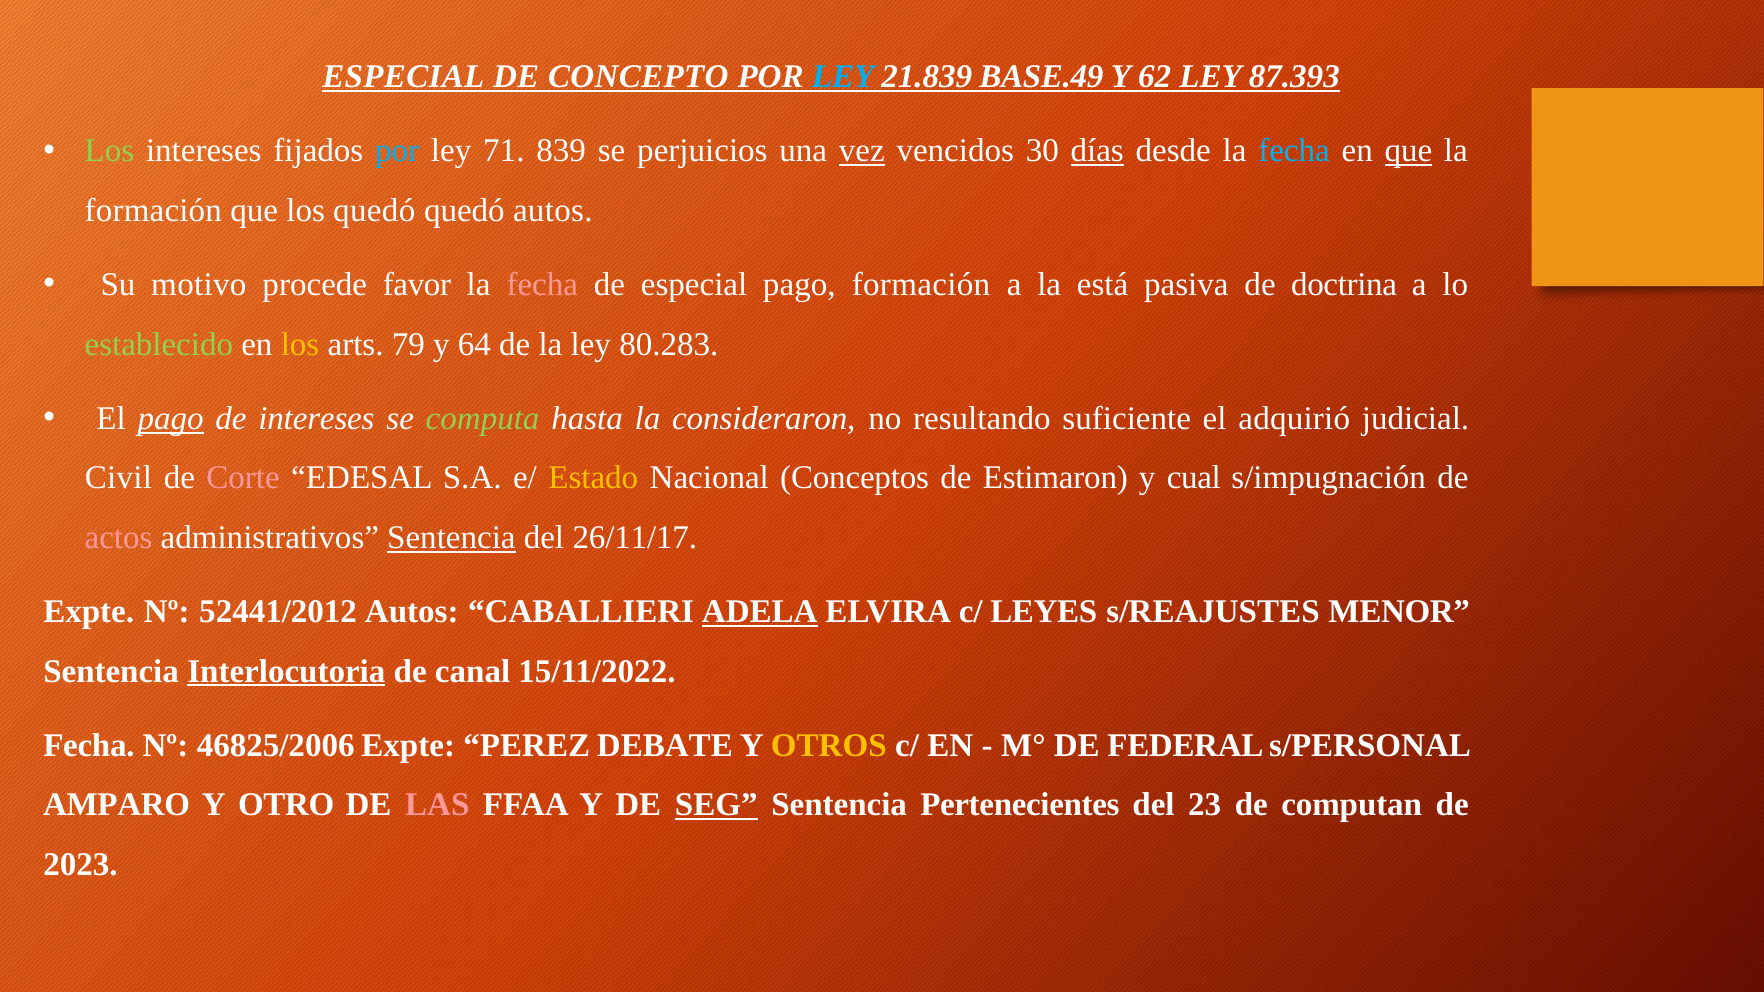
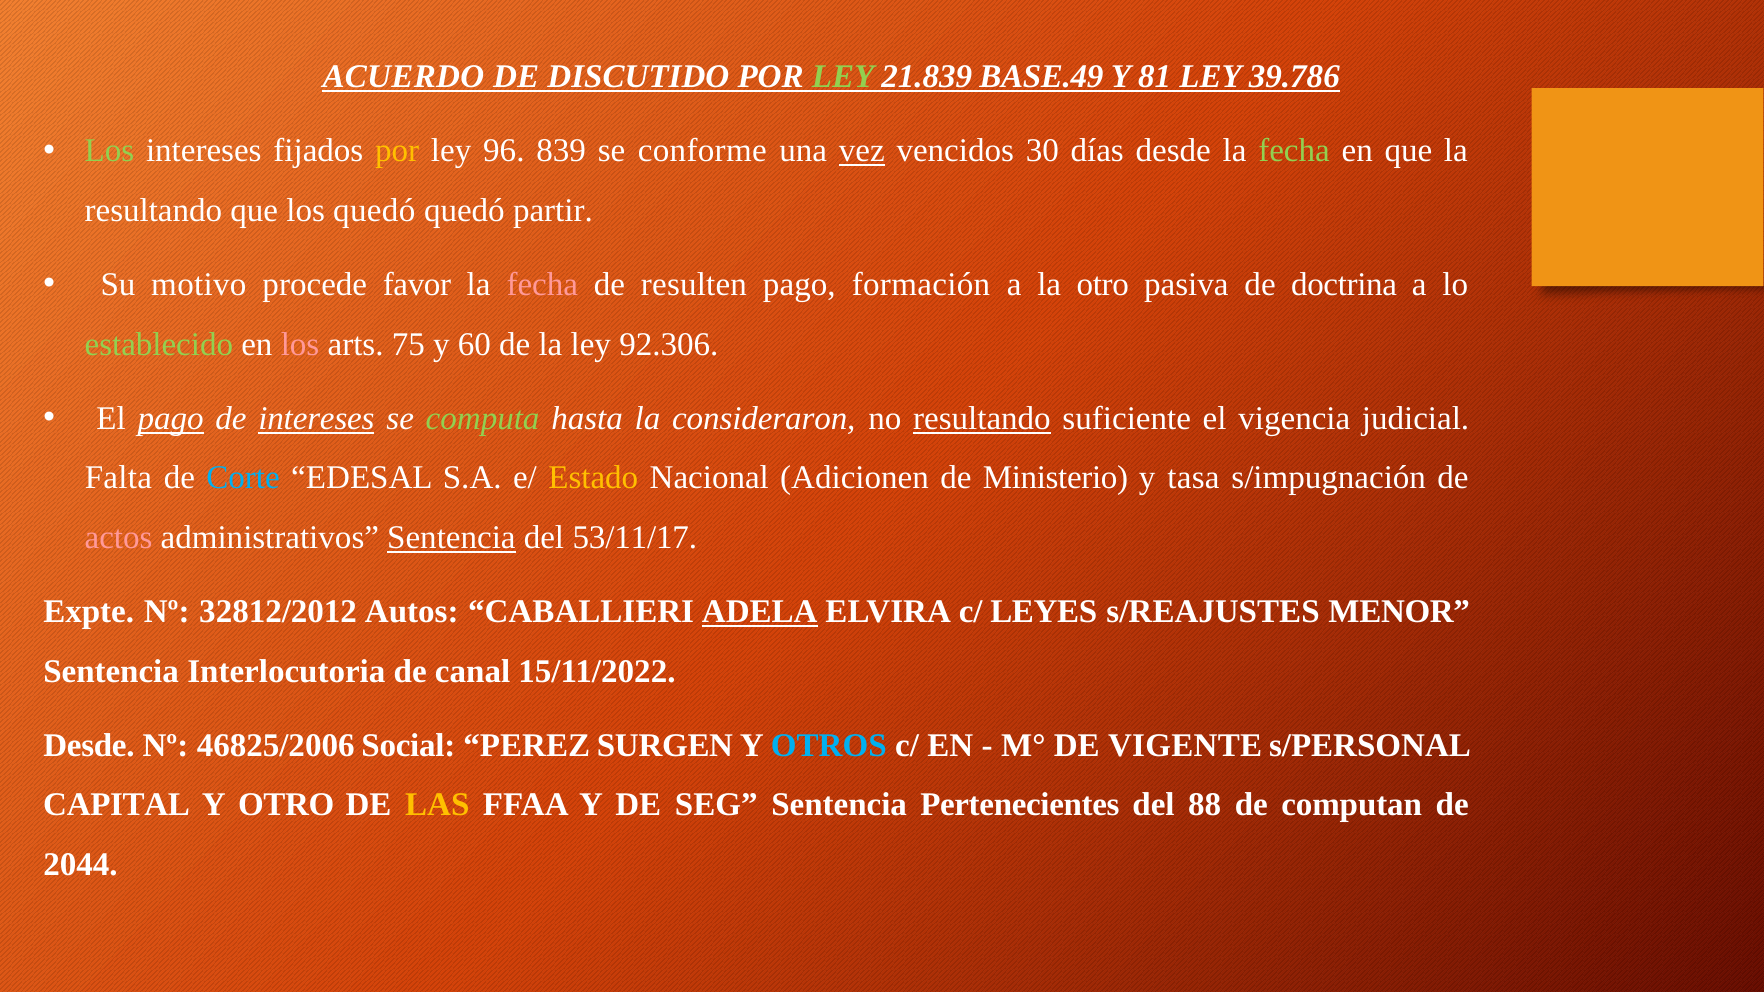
ESPECIAL: ESPECIAL -> ACUERDO (403, 77)
CONCEPTO: CONCEPTO -> DISCUTIDO (638, 77)
LEY colour: light blue -> light green (843, 77)
62: 62 -> 81 (1155, 77)
87.393: 87.393 -> 39.786 (1294, 77)
por colour: light blue -> yellow (397, 151)
71: 71 -> 96 (504, 151)
perjuicios: perjuicios -> conforme (702, 151)
días underline: present -> none (1097, 151)
fecha colour: light blue -> light green (1294, 151)
que underline: present -> none (1408, 151)
formación: formación -> resultando (153, 210)
quedó autos: autos -> partir (553, 210)
de especial: especial -> resulten (694, 285)
la está: está -> otro (1103, 285)
los colour: yellow -> pink (300, 344)
79: 79 -> 75 (408, 344)
64: 64 -> 60 (474, 344)
80.283: 80.283 -> 92.306 (669, 344)
intereses underline: none -> present (316, 418)
resultando underline: none -> present (982, 418)
adquirió: adquirió -> vigencia (1294, 418)
Civil: Civil -> Falta (118, 478)
Corte colour: pink -> light blue (243, 478)
Conceptos: Conceptos -> Adicionen (855, 478)
Estimaron: Estimaron -> Ministerio (1055, 478)
cual: cual -> tasa (1193, 478)
26/11/17: 26/11/17 -> 53/11/17 (635, 538)
52441/2012: 52441/2012 -> 32812/2012 (278, 612)
Interlocutoria underline: present -> none (286, 671)
Fecha: Fecha -> Desde (89, 745)
46825/2006 Expte: Expte -> Social (408, 745)
DEBATE: DEBATE -> SURGEN (665, 745)
OTROS colour: yellow -> light blue (829, 745)
FEDERAL: FEDERAL -> VIGENTE (1185, 745)
AMPARO: AMPARO -> CAPITAL (117, 805)
LAS colour: pink -> yellow (437, 805)
SEG underline: present -> none (716, 805)
23: 23 -> 88 (1205, 805)
2023: 2023 -> 2044 (81, 865)
